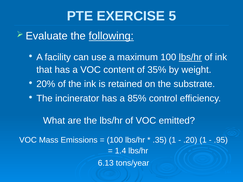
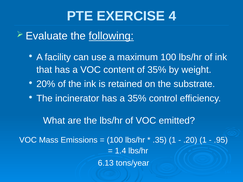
5: 5 -> 4 (172, 16)
lbs/hr underline: present -> none (190, 57)
a 85%: 85% -> 35% (137, 99)
